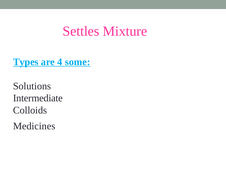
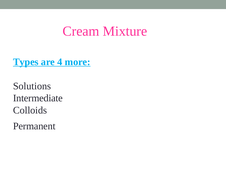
Settles: Settles -> Cream (81, 31)
some: some -> more (78, 62)
Medicines: Medicines -> Permanent (34, 126)
